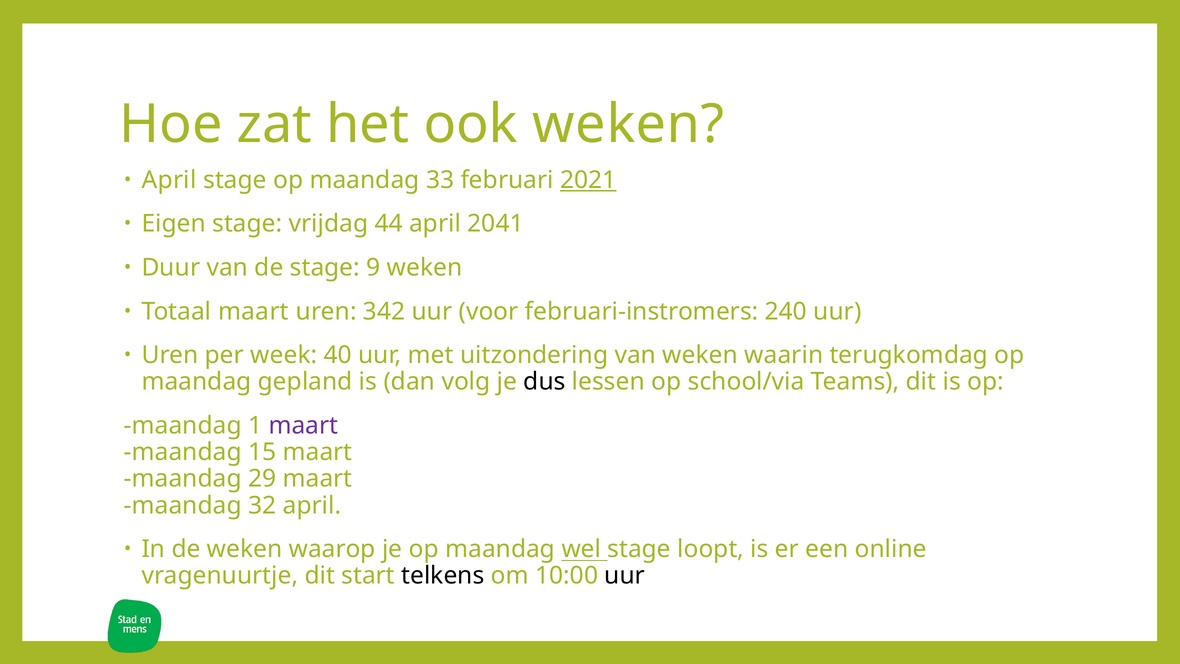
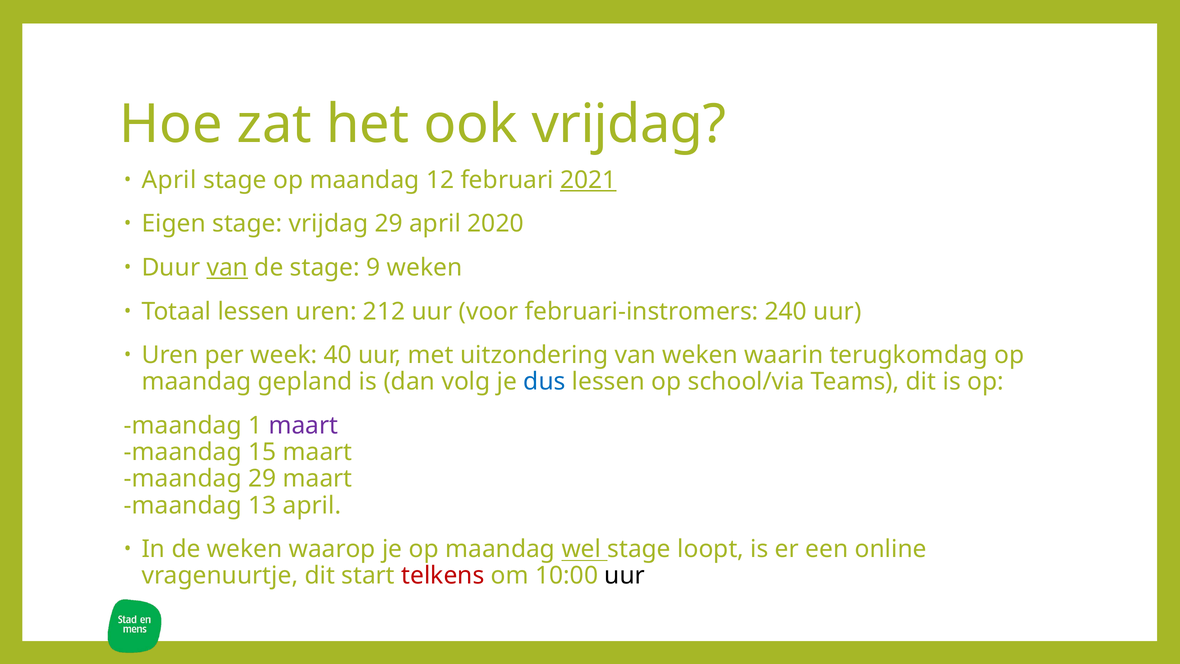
ook weken: weken -> vrijdag (629, 124)
33: 33 -> 12 (440, 180)
vrijdag 44: 44 -> 29 (389, 224)
2041: 2041 -> 2020 (496, 224)
van underline: none -> present (227, 268)
Totaal maart: maart -> lessen (254, 311)
342: 342 -> 212 (384, 311)
dus colour: black -> blue (545, 382)
32: 32 -> 13 (262, 505)
telkens colour: black -> red (443, 576)
